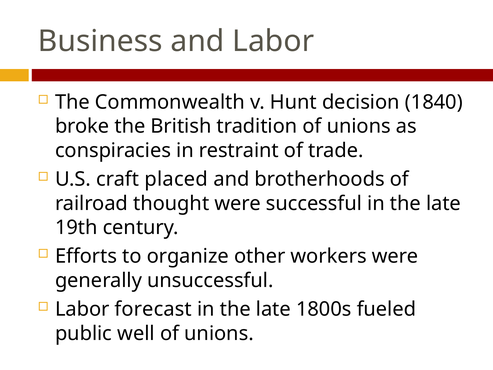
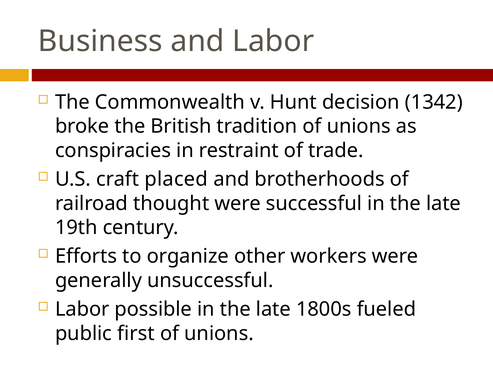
1840: 1840 -> 1342 (434, 102)
forecast: forecast -> possible (153, 309)
well: well -> first (136, 334)
